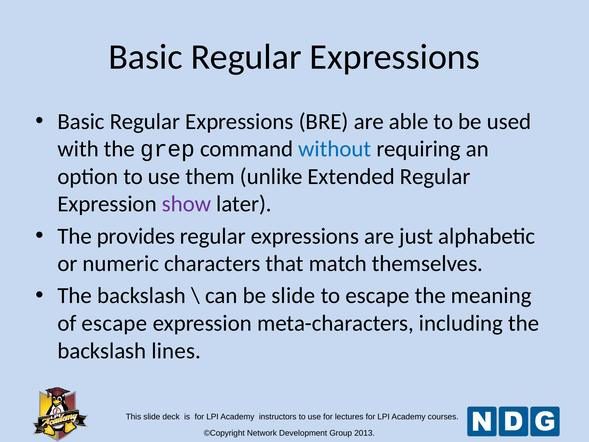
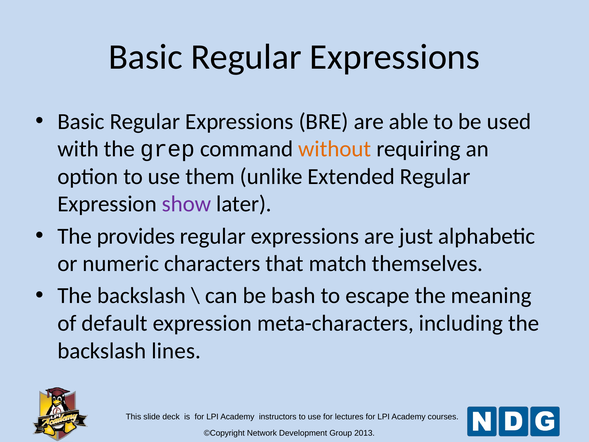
without colour: blue -> orange (335, 149)
be slide: slide -> bash (293, 296)
of escape: escape -> default (115, 323)
